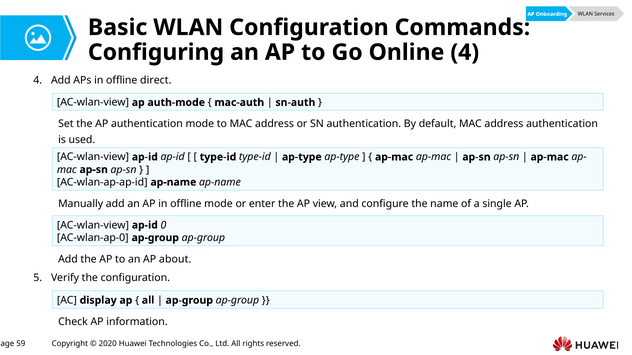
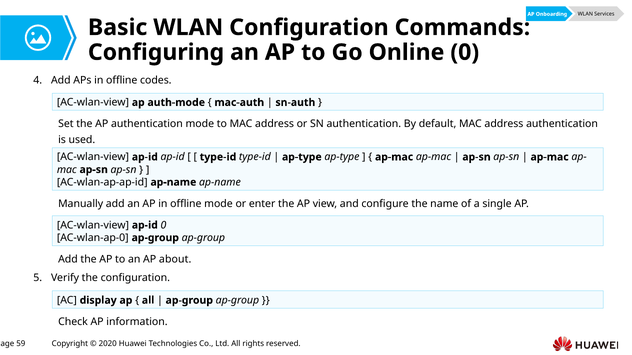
Online 4: 4 -> 0 (465, 52)
direct: direct -> codes (156, 80)
